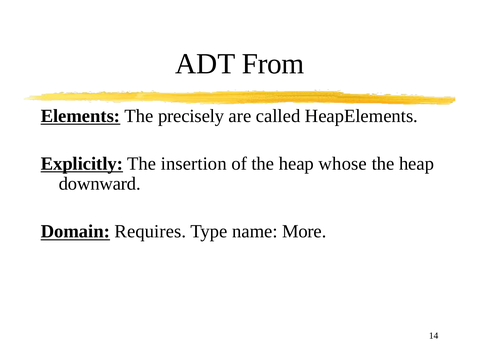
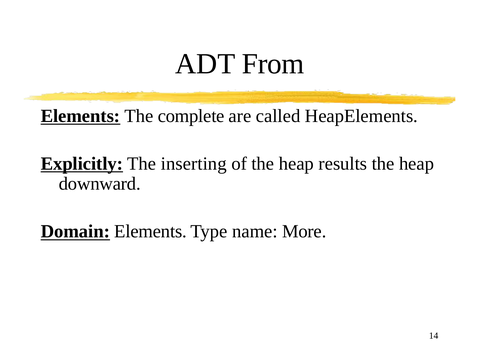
precisely: precisely -> complete (191, 116)
insertion: insertion -> inserting (194, 164)
whose: whose -> results (343, 164)
Domain Requires: Requires -> Elements (151, 232)
